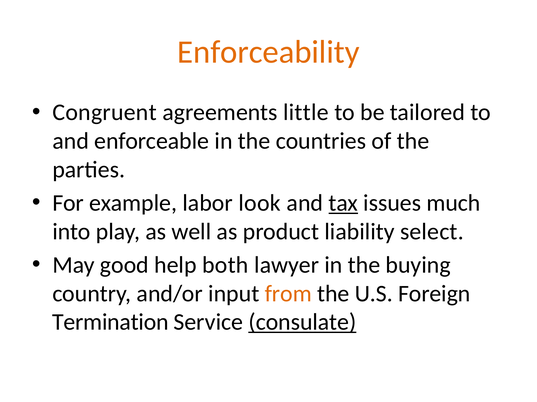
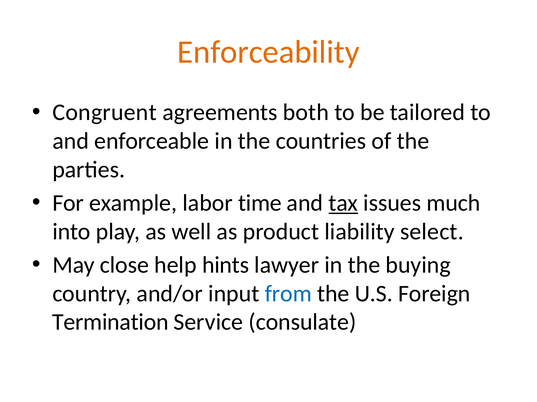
little: little -> both (306, 113)
look: look -> time (260, 203)
good: good -> close (124, 265)
both: both -> hints (226, 265)
from colour: orange -> blue (288, 294)
consulate underline: present -> none (302, 323)
